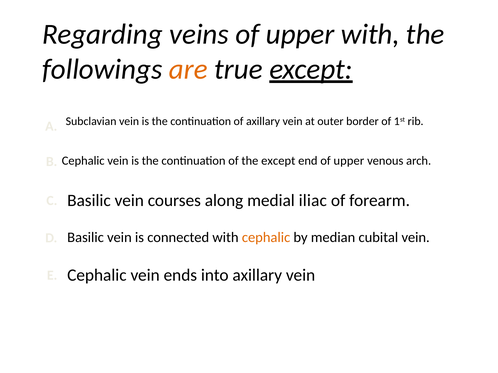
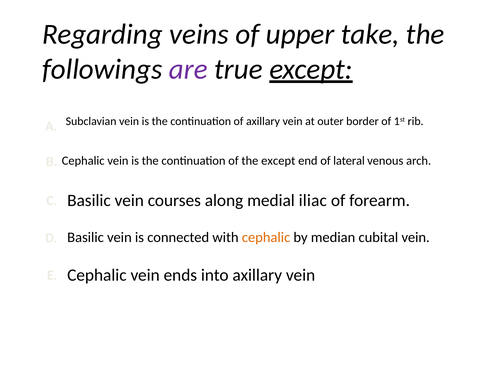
upper with: with -> take (370, 34)
are colour: orange -> purple (188, 69)
end of upper: upper -> lateral (349, 161)
